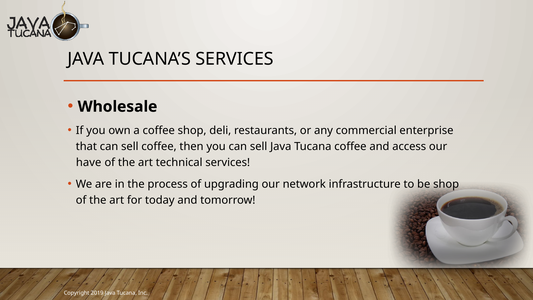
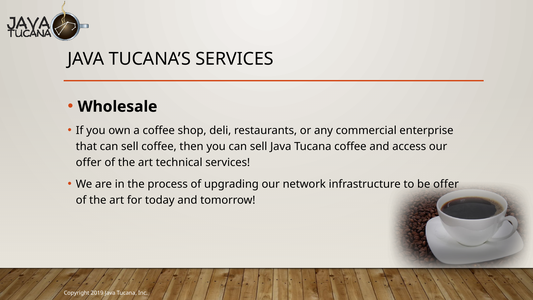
have: have -> offer (89, 162)
be shop: shop -> offer (446, 184)
